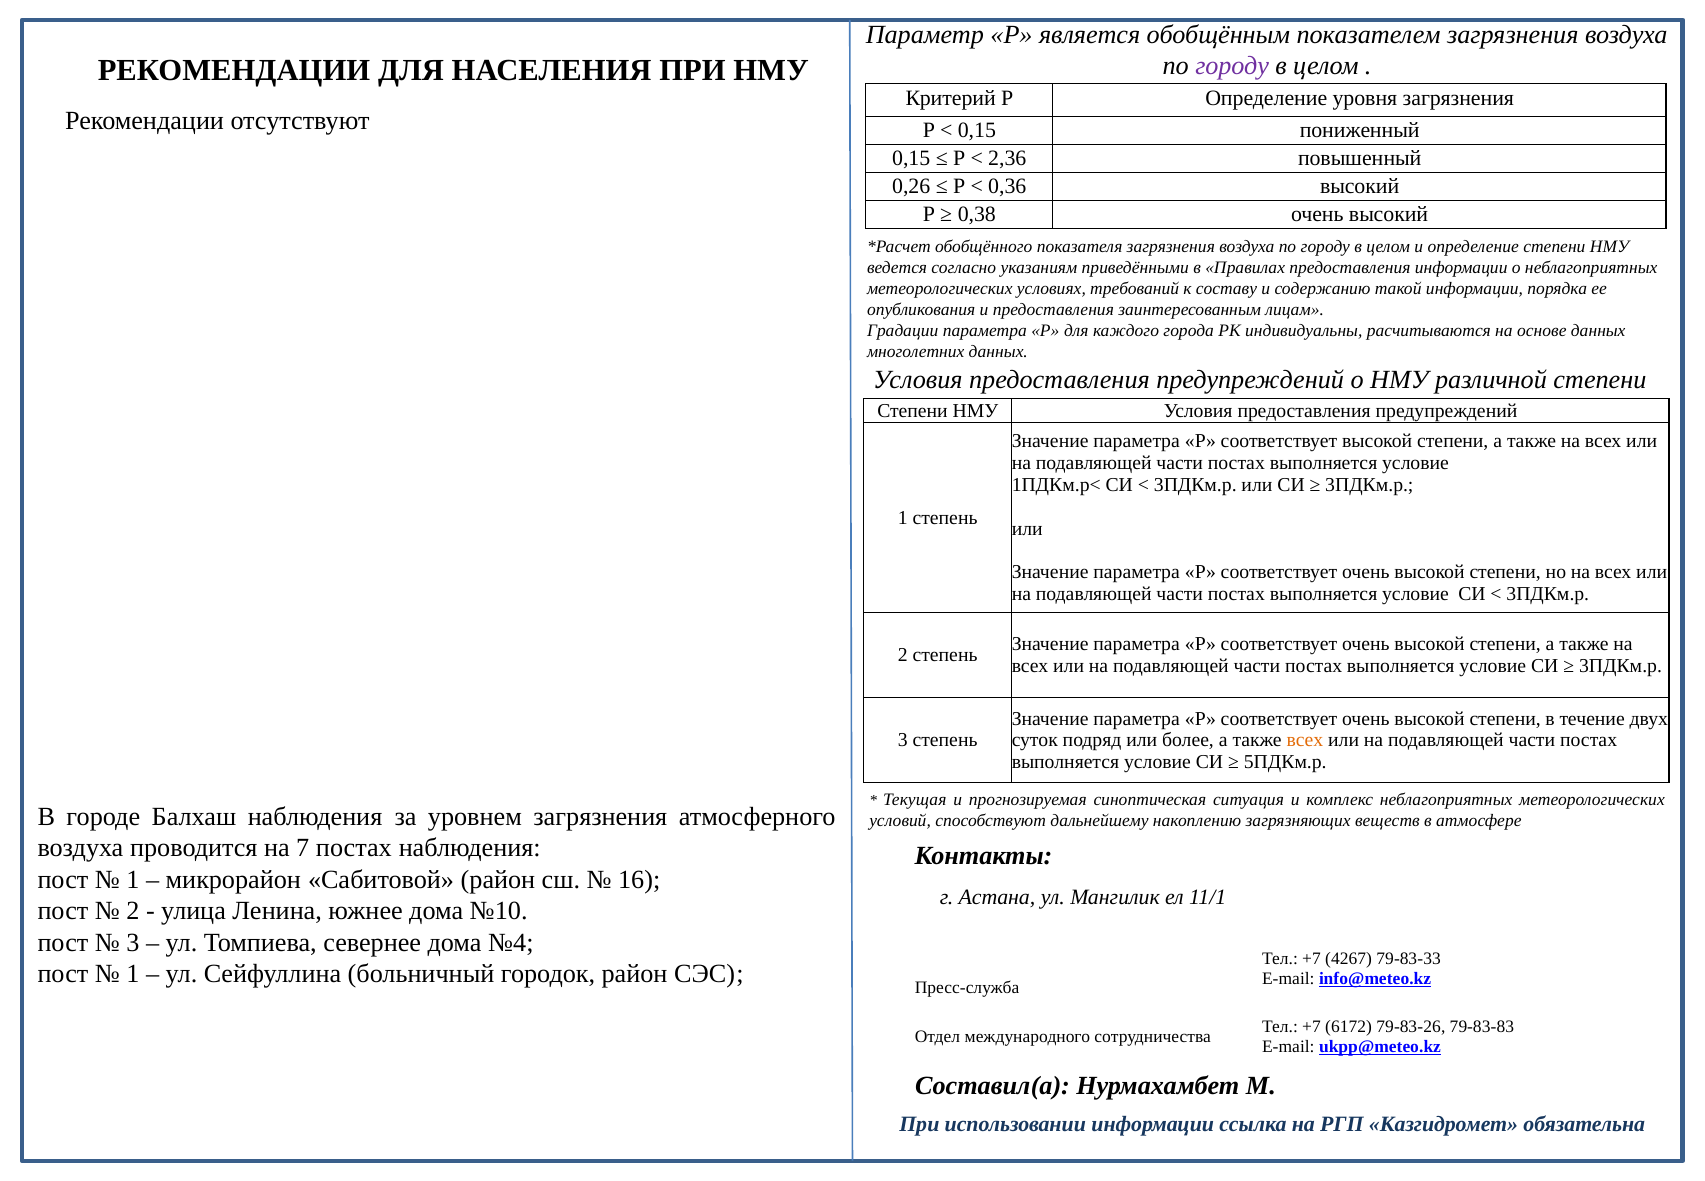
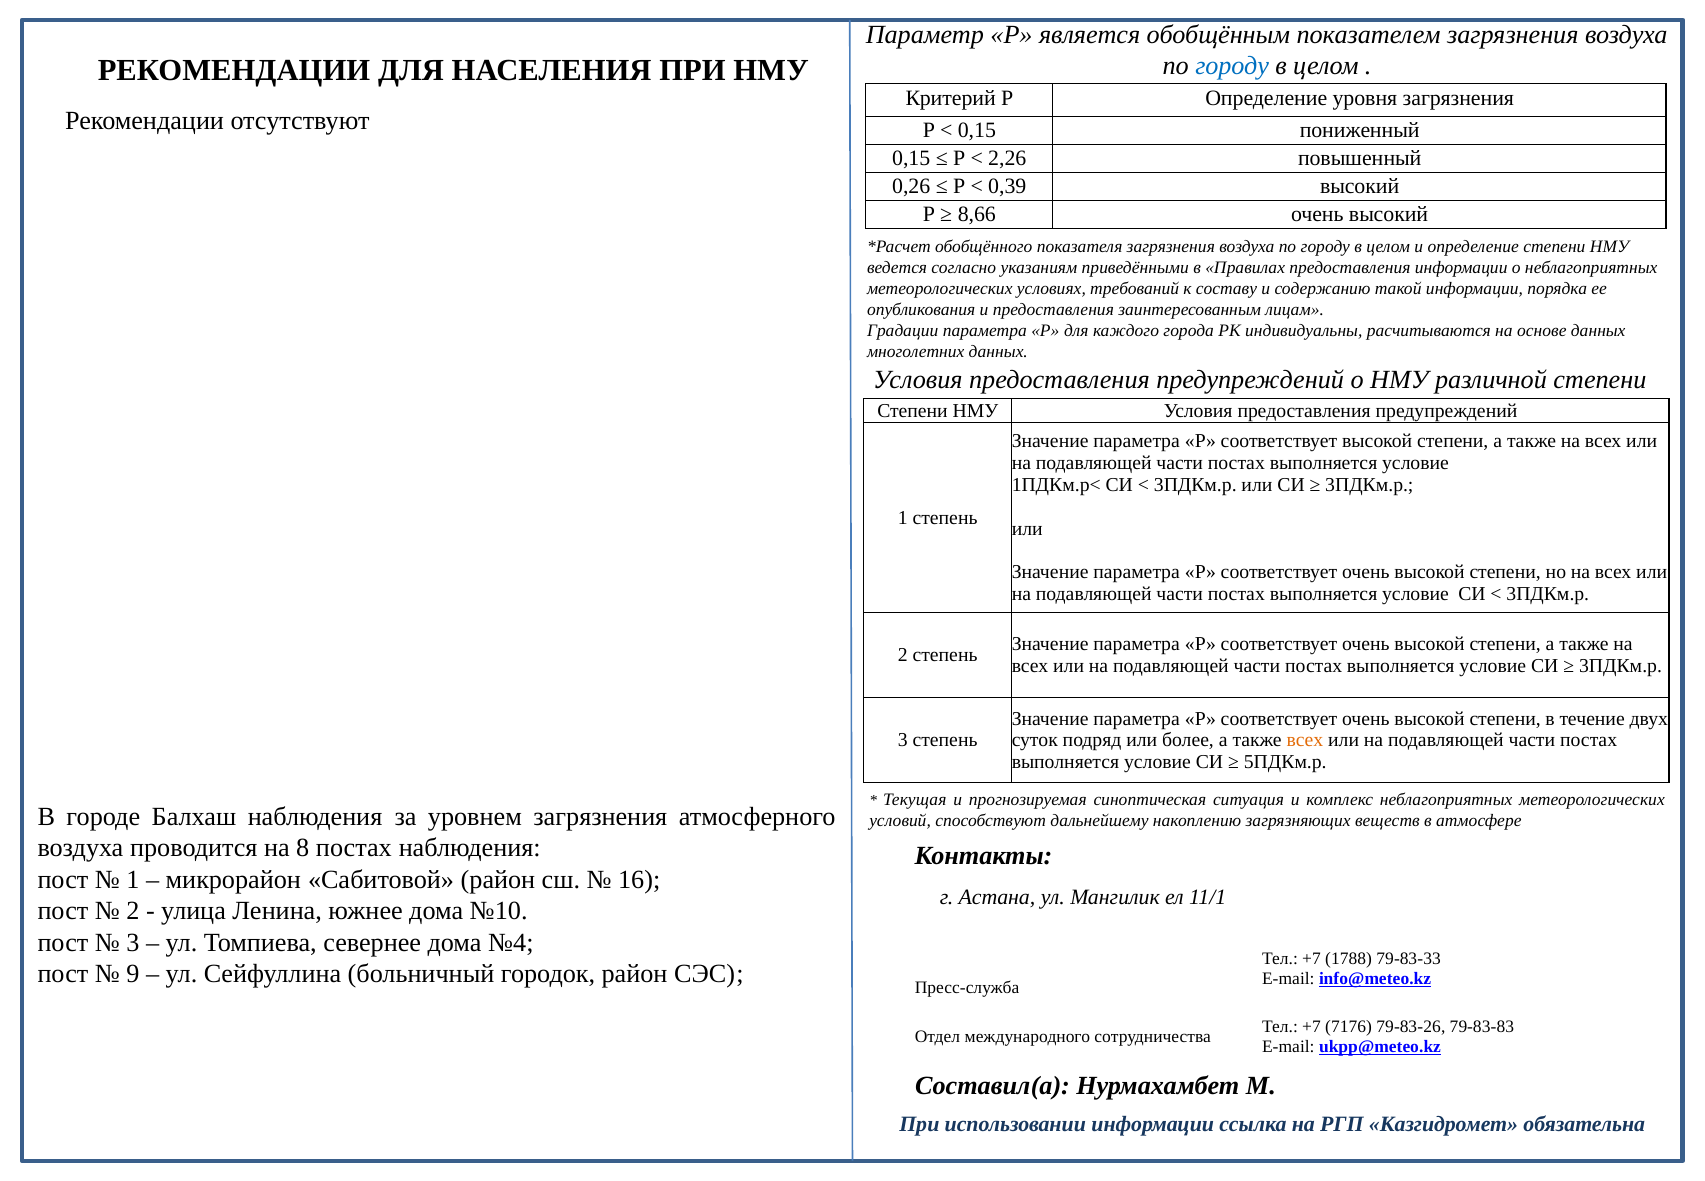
городу colour: purple -> blue (1232, 66)
2,36: 2,36 -> 2,26 (1007, 158)
0,36: 0,36 -> 0,39 (1007, 186)
0,38: 0,38 -> 8,66 (977, 214)
7: 7 -> 8 (303, 848)
4267: 4267 -> 1788 (1349, 958)
1: 1 -> 9 (133, 974)
6172: 6172 -> 7176 (1349, 1027)
